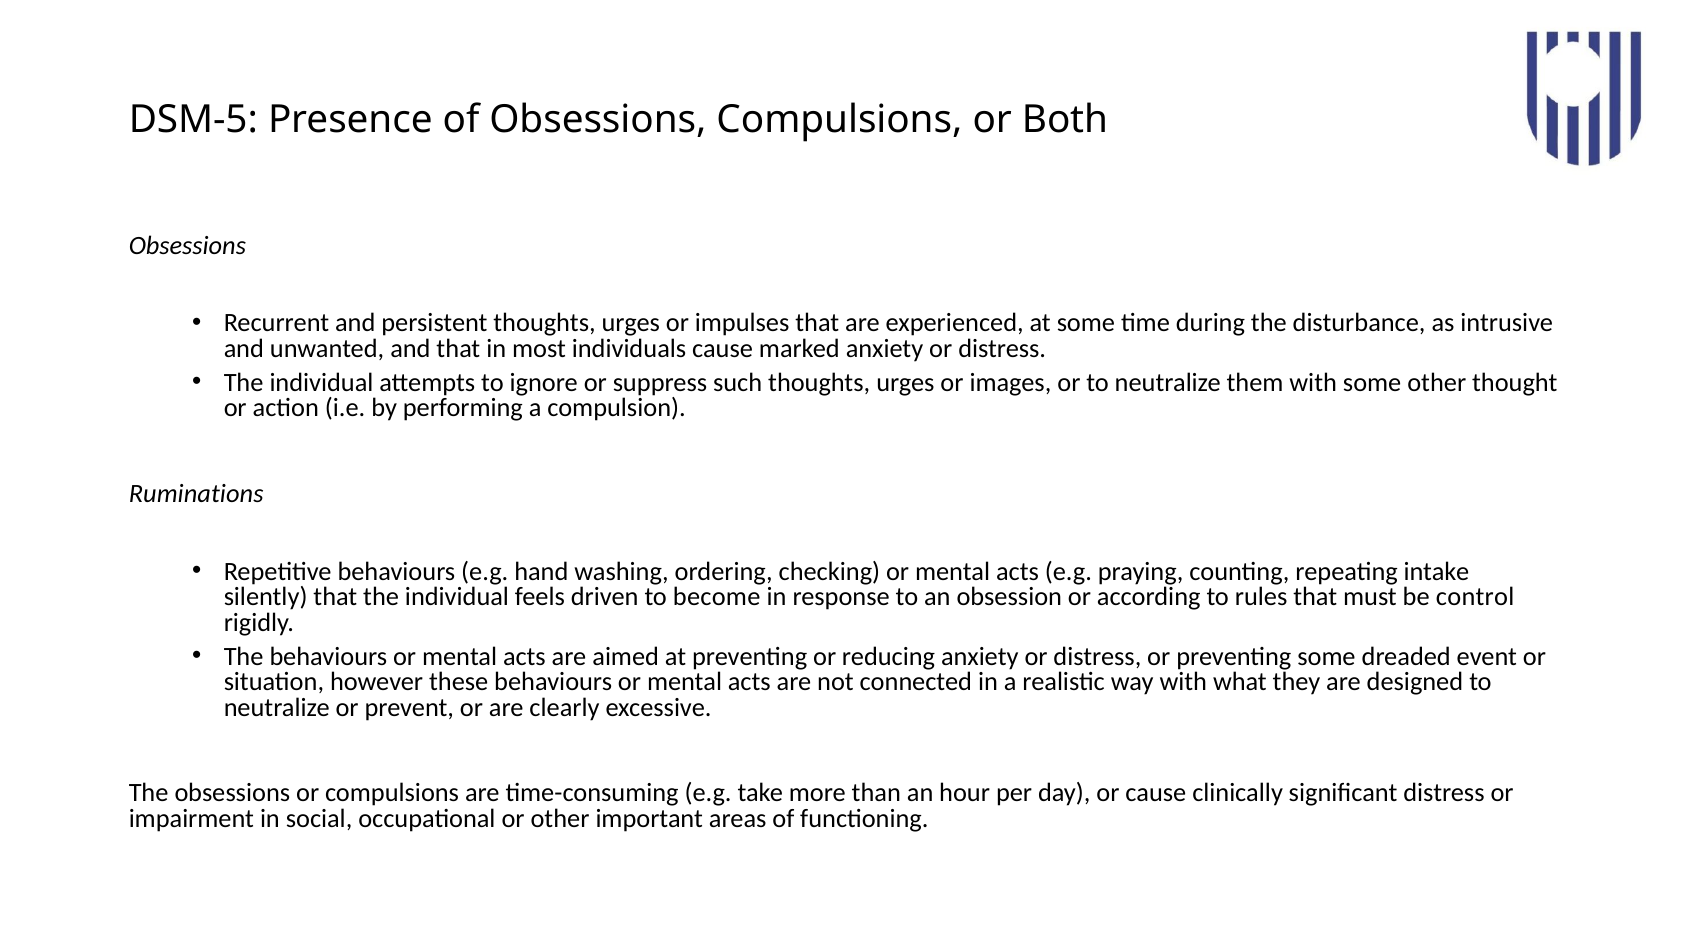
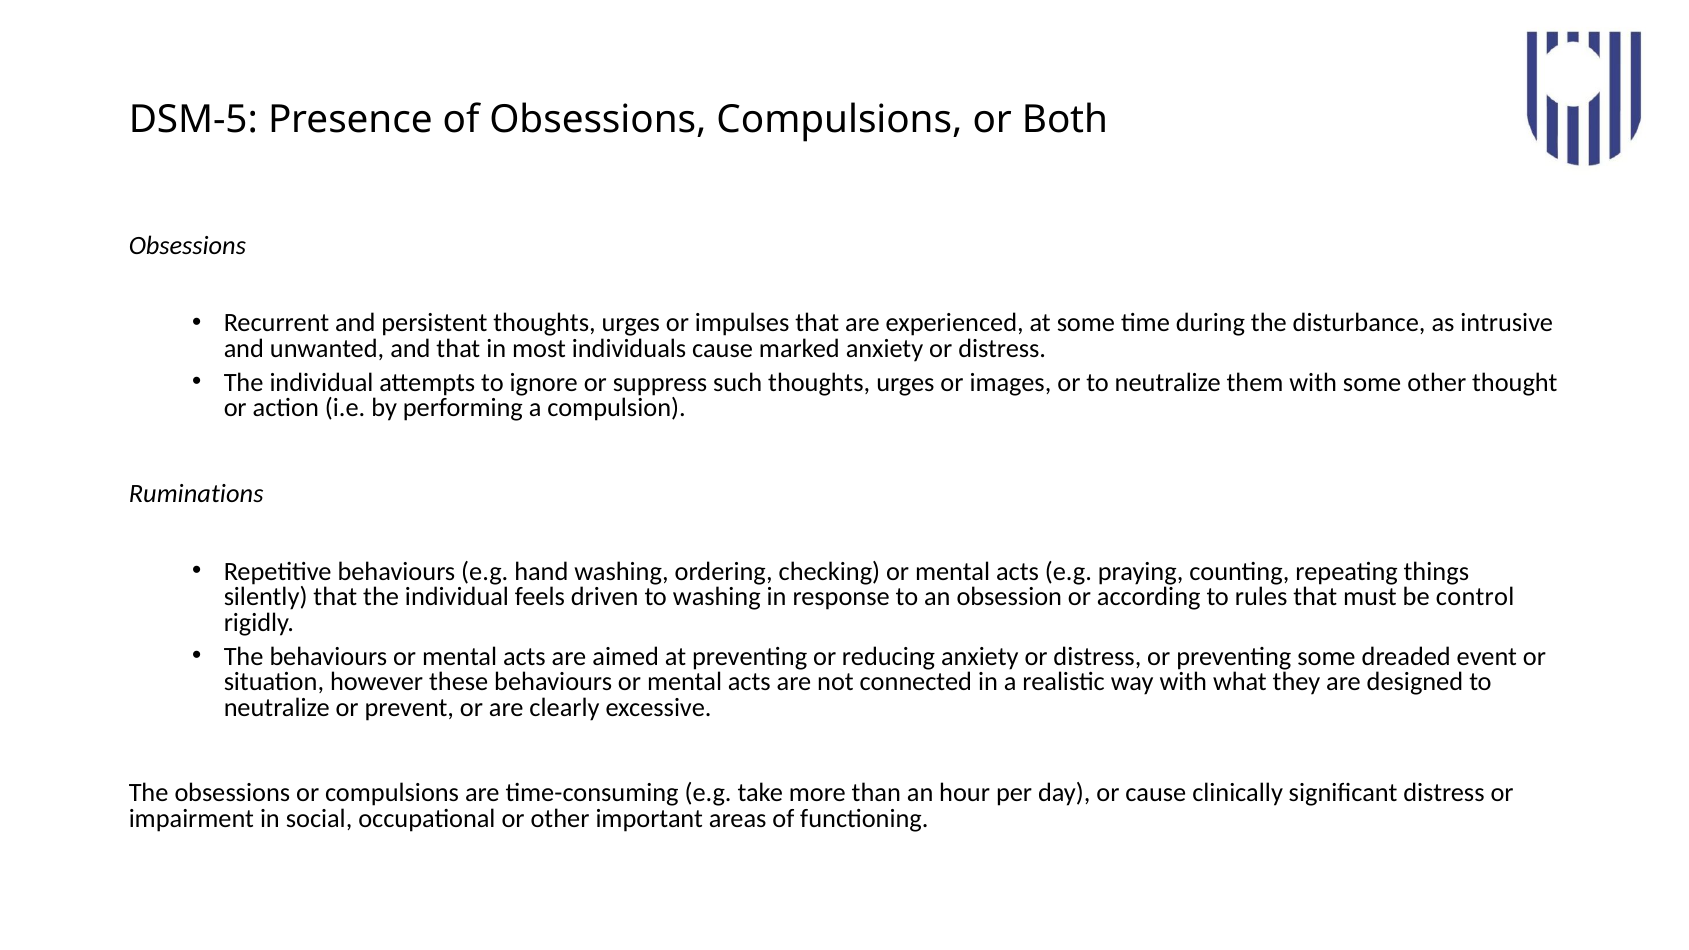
intake: intake -> things (1436, 572)
to become: become -> washing (717, 597)
